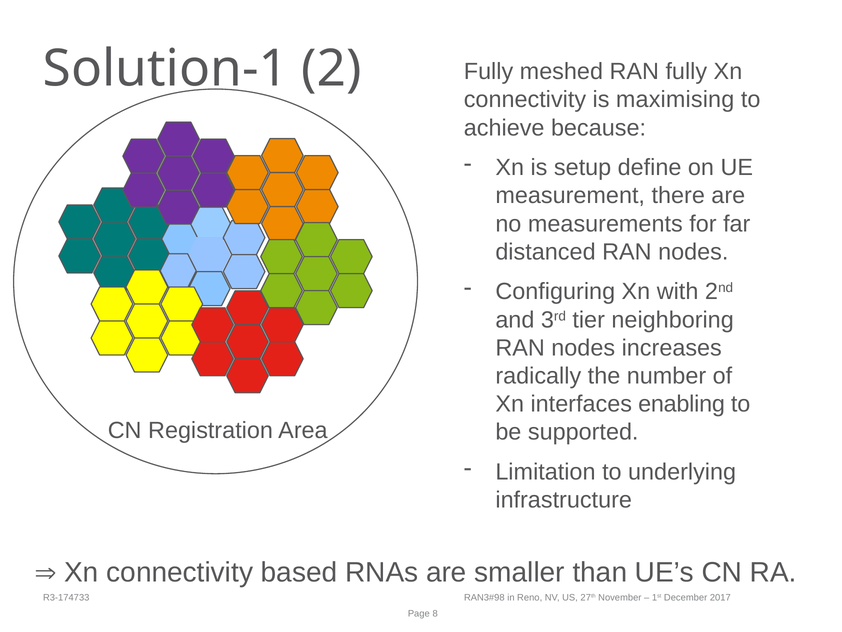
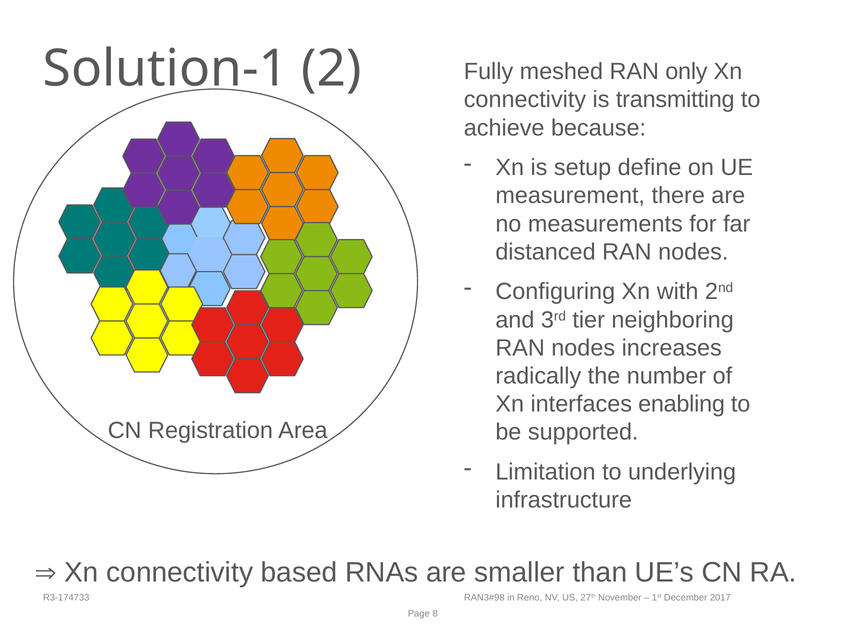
RAN fully: fully -> only (686, 72)
maximising: maximising -> transmitting (675, 100)
